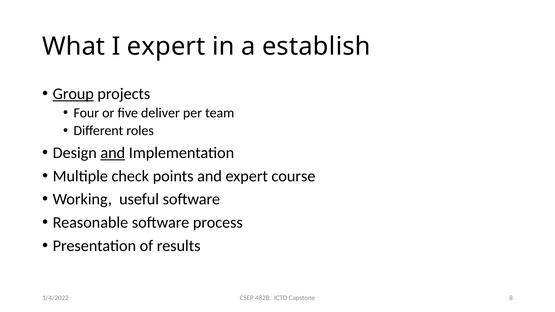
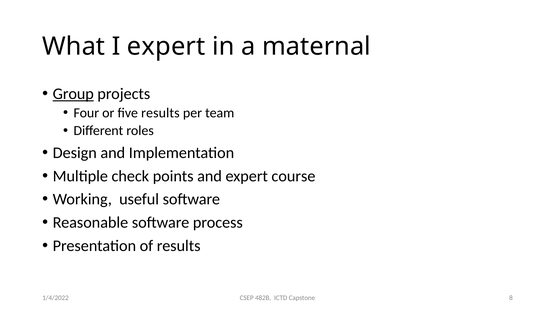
establish: establish -> maternal (316, 47)
five deliver: deliver -> results (160, 113)
and underline: present -> none (113, 153)
